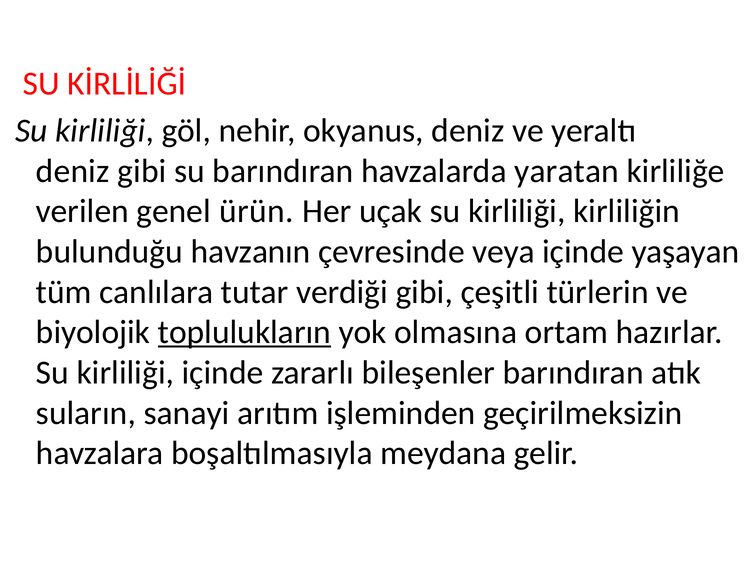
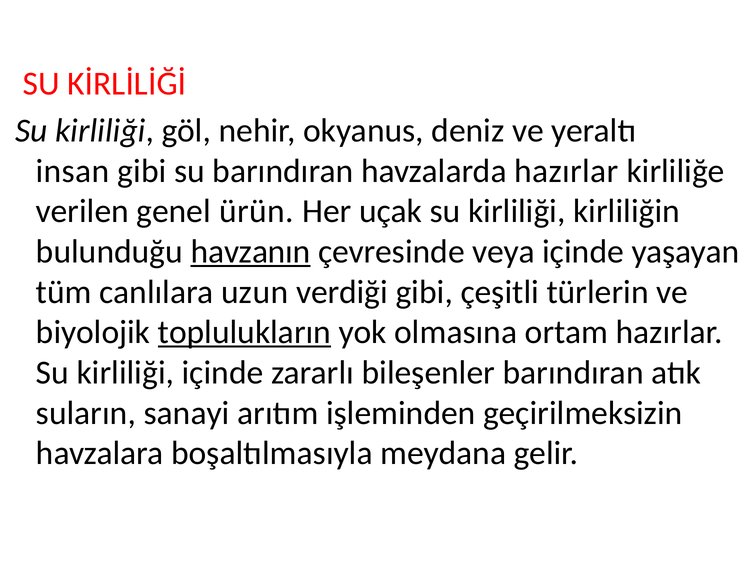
deniz: deniz -> insan (73, 171)
havzalarda yaratan: yaratan -> hazırlar (566, 171)
havzanın underline: none -> present (251, 252)
tutar: tutar -> uzun (255, 292)
